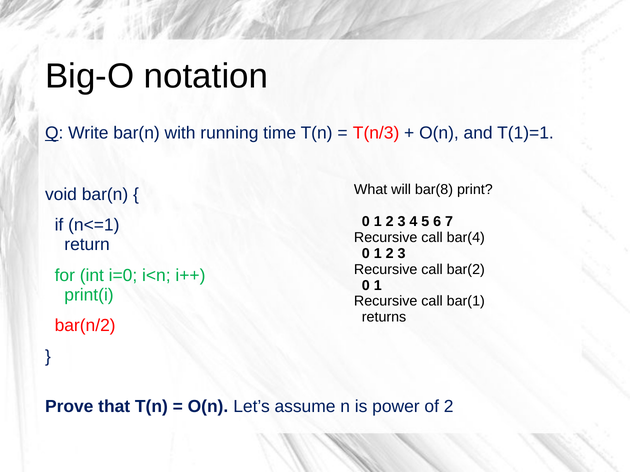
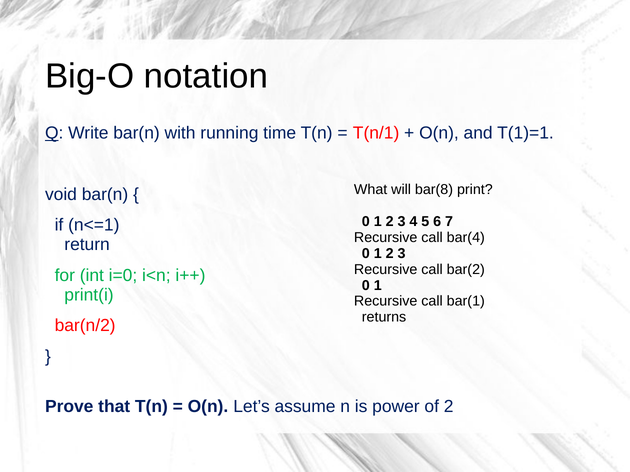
T(n/3: T(n/3 -> T(n/1 (376, 133)
